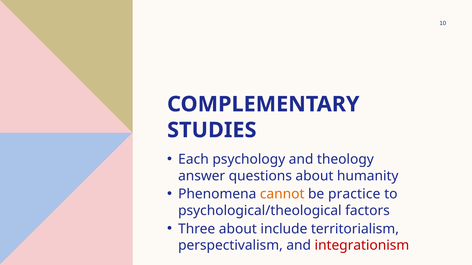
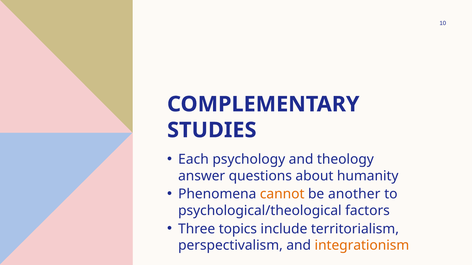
practice: practice -> another (354, 194)
Three about: about -> topics (238, 229)
integrationism colour: red -> orange (362, 246)
